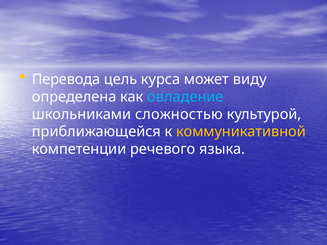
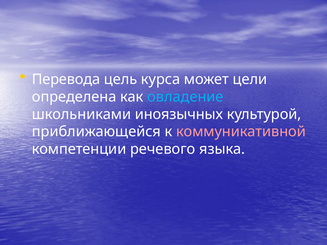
виду: виду -> цели (250, 80)
сложностью: сложностью -> иноязычных (179, 114)
коммуникативной colour: yellow -> pink (241, 132)
